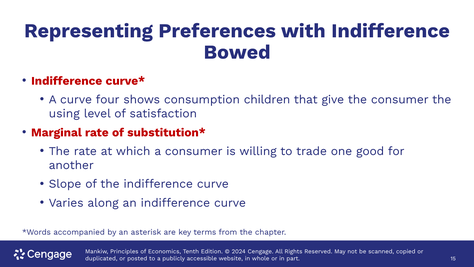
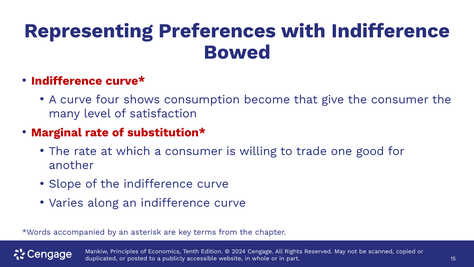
children: children -> become (267, 99)
using: using -> many (64, 114)
